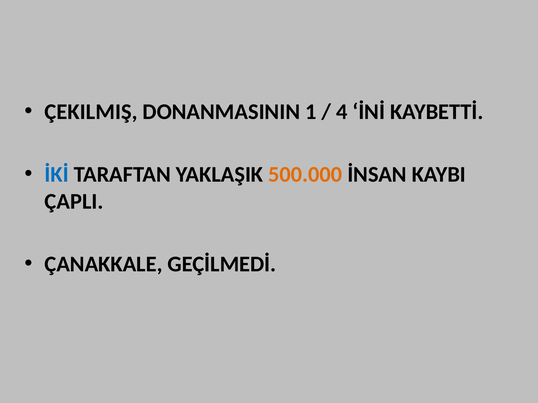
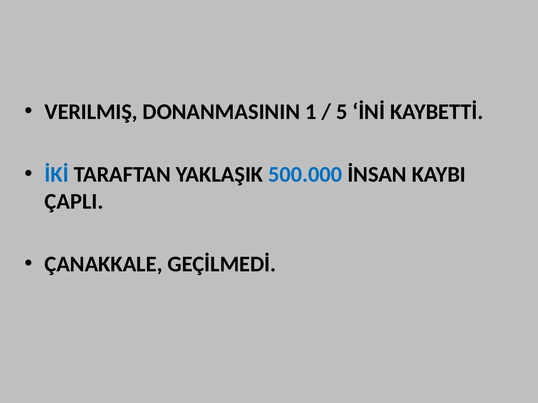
ÇEKILMIŞ: ÇEKILMIŞ -> VERILMIŞ (91, 112)
4: 4 -> 5 (342, 112)
500.000 colour: orange -> blue (305, 175)
